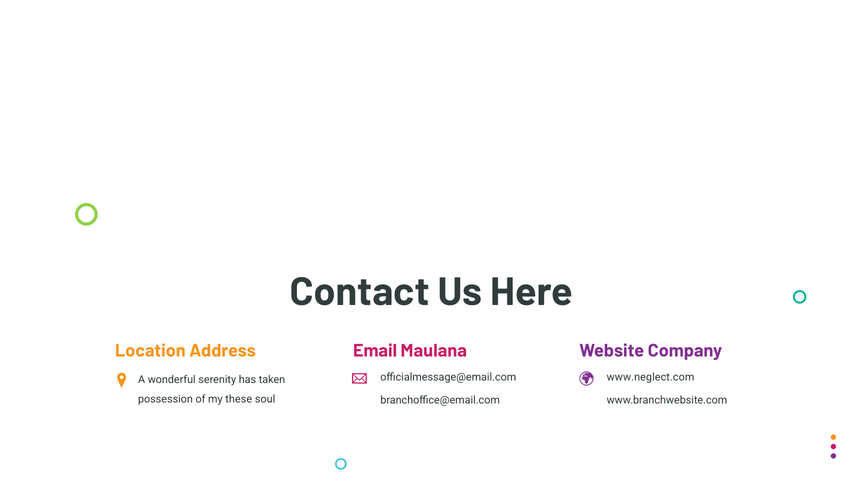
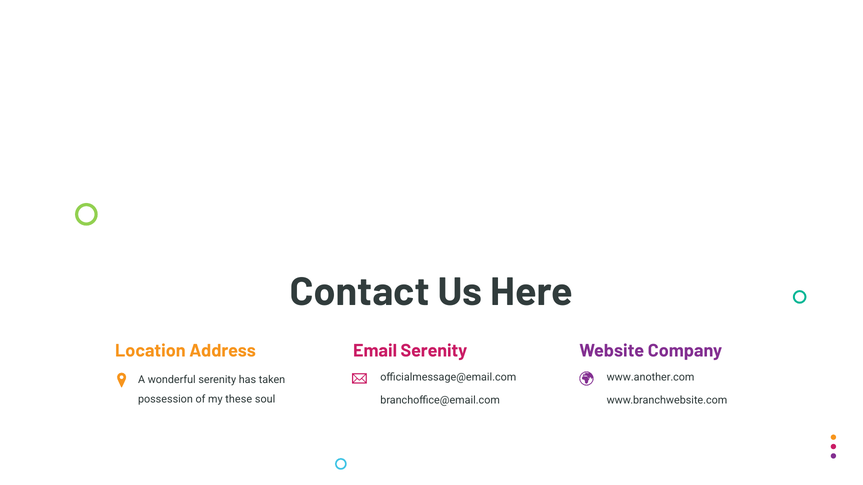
Email Maulana: Maulana -> Serenity (434, 351)
www.neglect.com: www.neglect.com -> www.another.com (651, 378)
